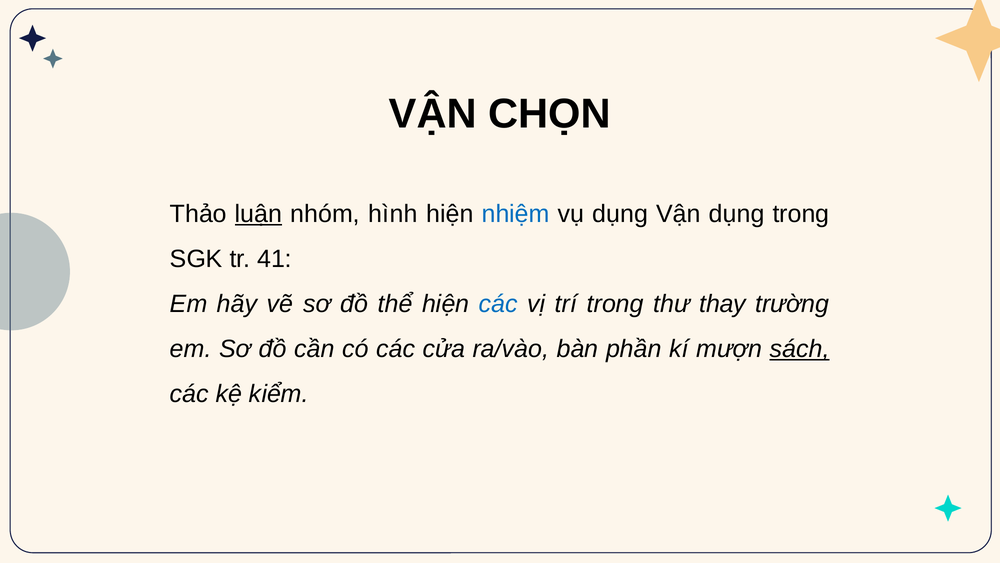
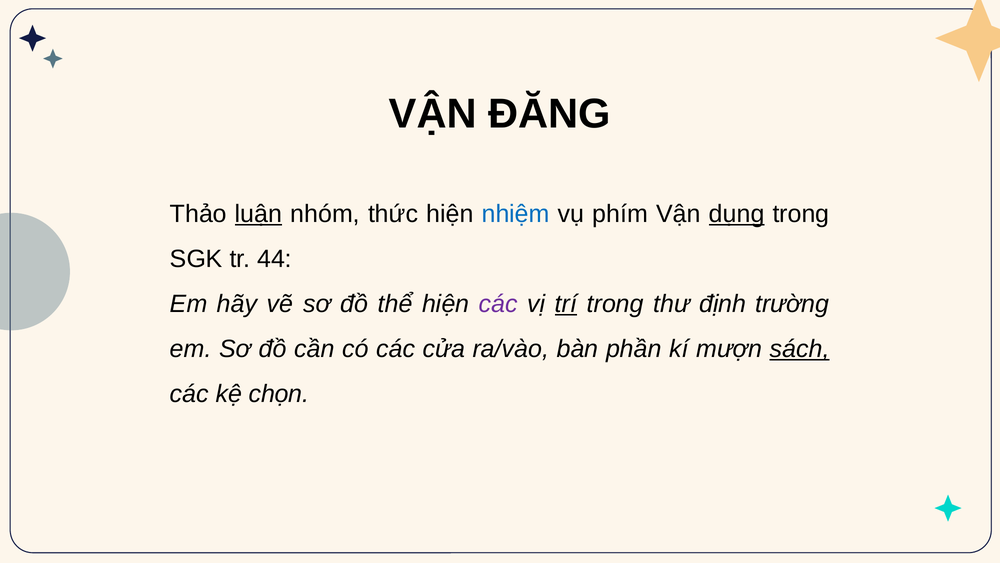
CHỌN: CHỌN -> ĐĂNG (550, 114)
hình: hình -> thức (393, 214)
vụ dụng: dụng -> phím (620, 214)
dụng underline: none -> present (737, 214)
41: 41 -> 44 (275, 259)
các colour: blue -> purple (498, 304)
trí underline: none -> present (566, 304)
thay: thay -> định (723, 304)
kiểm: kiểm -> chọn (279, 394)
